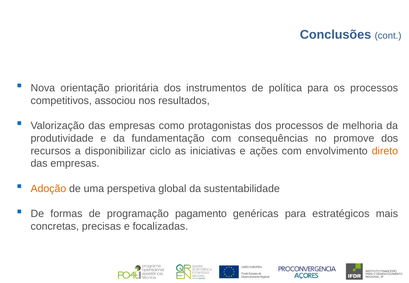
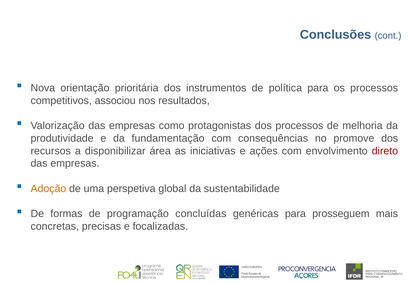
ciclo: ciclo -> área (160, 151)
direto colour: orange -> red (385, 151)
pagamento: pagamento -> concluídas (201, 214)
estratégicos: estratégicos -> prosseguem (341, 214)
